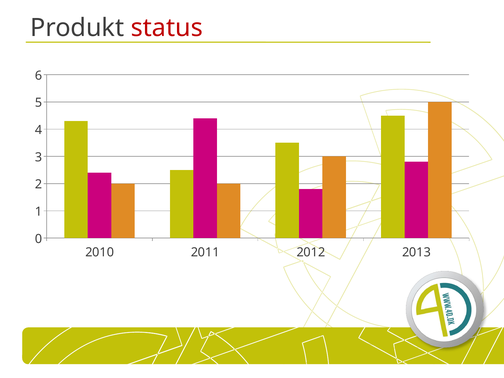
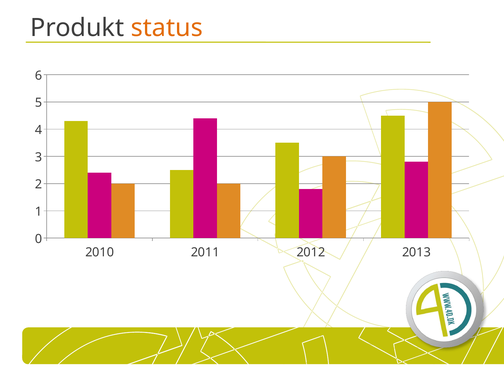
status colour: red -> orange (167, 28)
